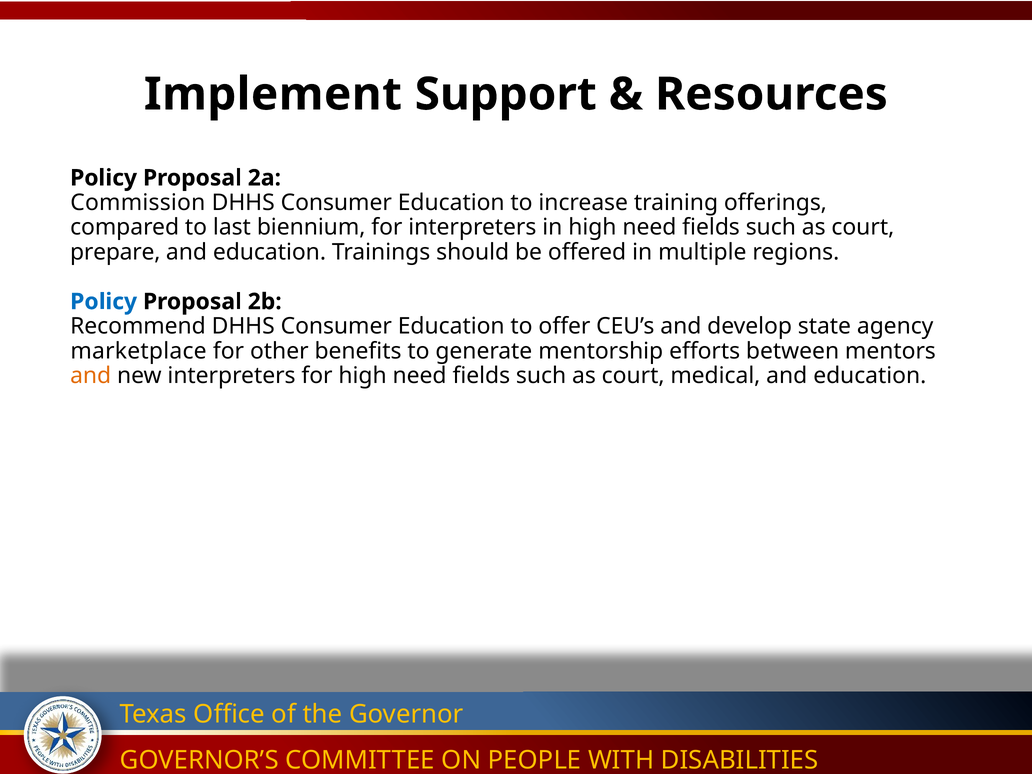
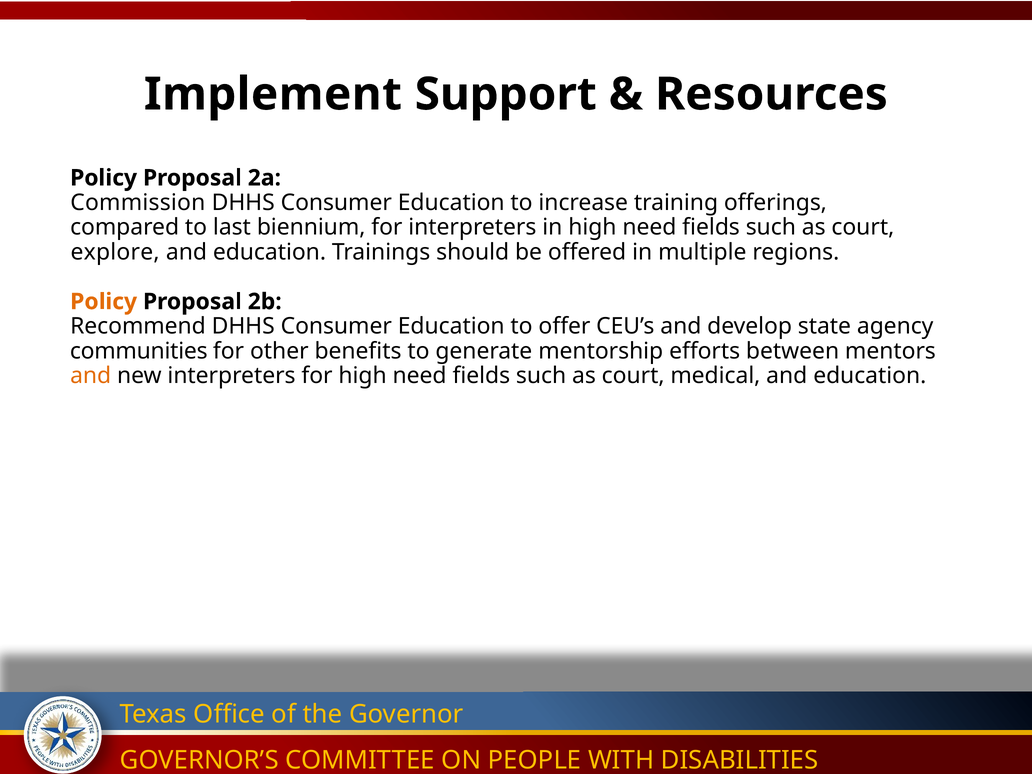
prepare: prepare -> explore (115, 252)
Policy colour: blue -> orange (104, 302)
marketplace: marketplace -> communities (139, 351)
